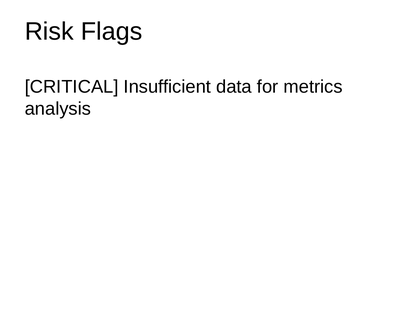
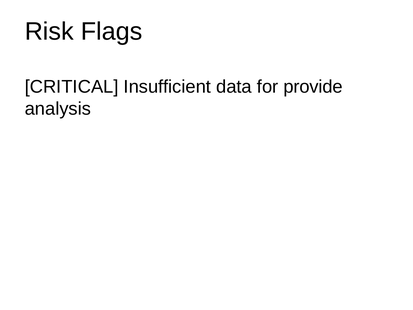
metrics: metrics -> provide (313, 87)
